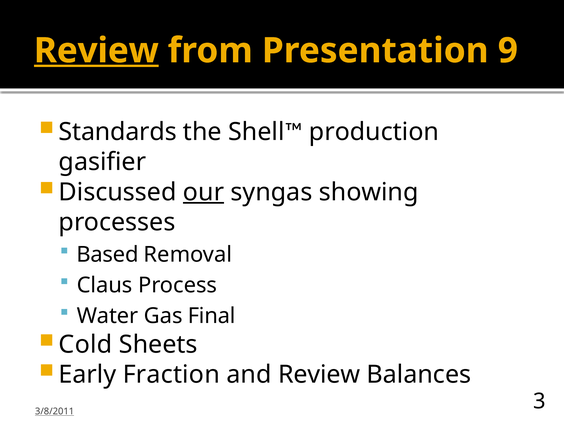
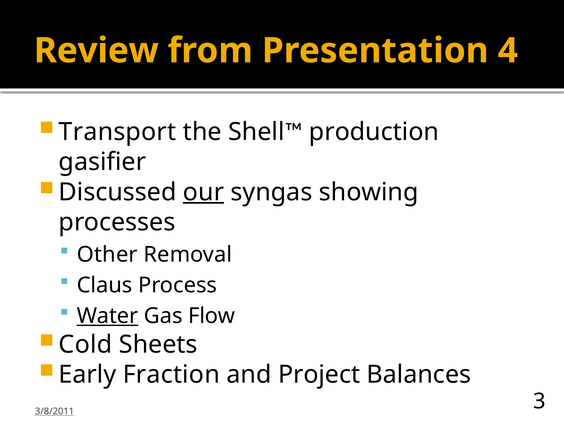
Review underline: present -> none (96, 51)
9: 9 -> 4 (508, 51)
Standards: Standards -> Transport (117, 132)
Based: Based -> Other (107, 255)
Water underline: none -> present (107, 316)
Final: Final -> Flow (212, 316)
and Review: Review -> Project (319, 375)
